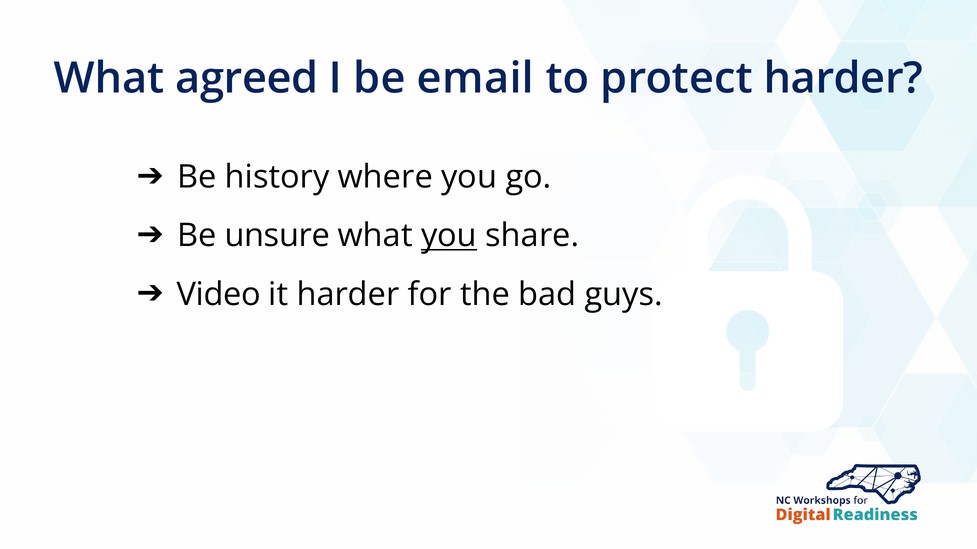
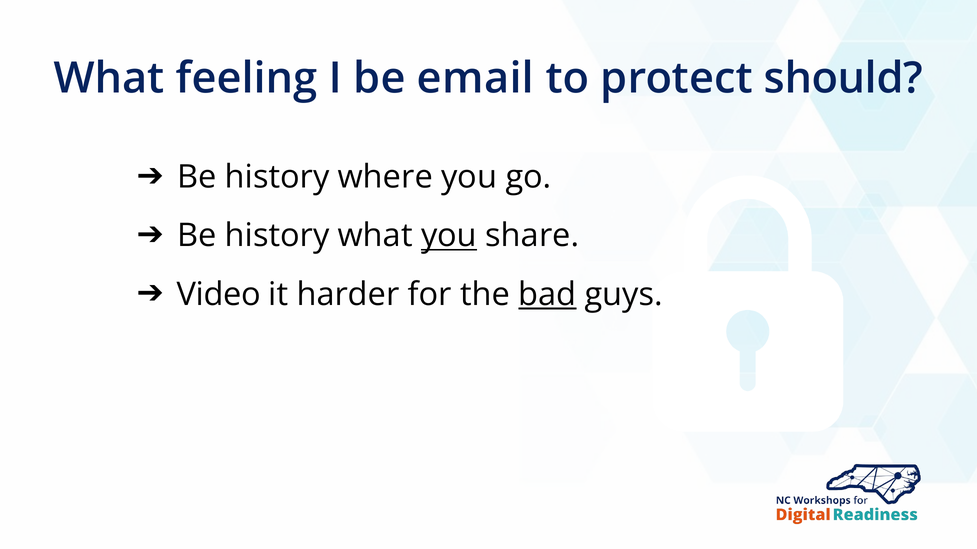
agreed: agreed -> feeling (247, 78)
protect harder: harder -> should (843, 78)
unsure: unsure -> history (277, 236)
bad underline: none -> present (547, 295)
